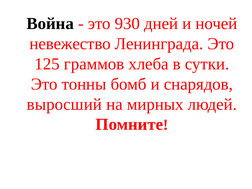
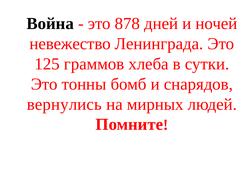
930: 930 -> 878 (127, 24)
выросший: выросший -> вернулись (64, 104)
